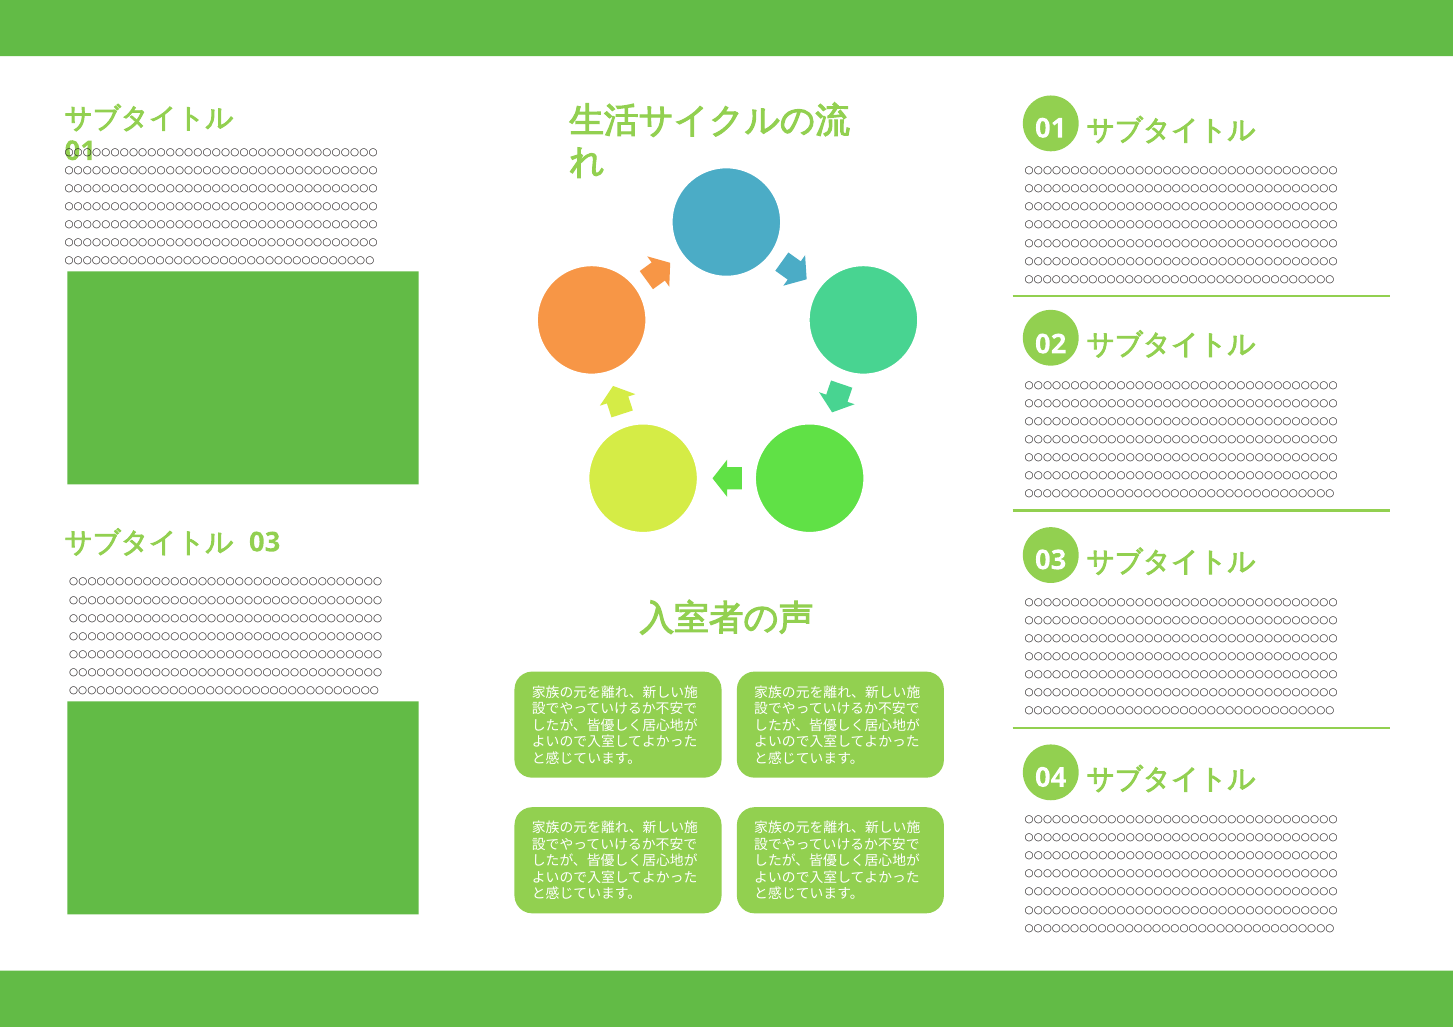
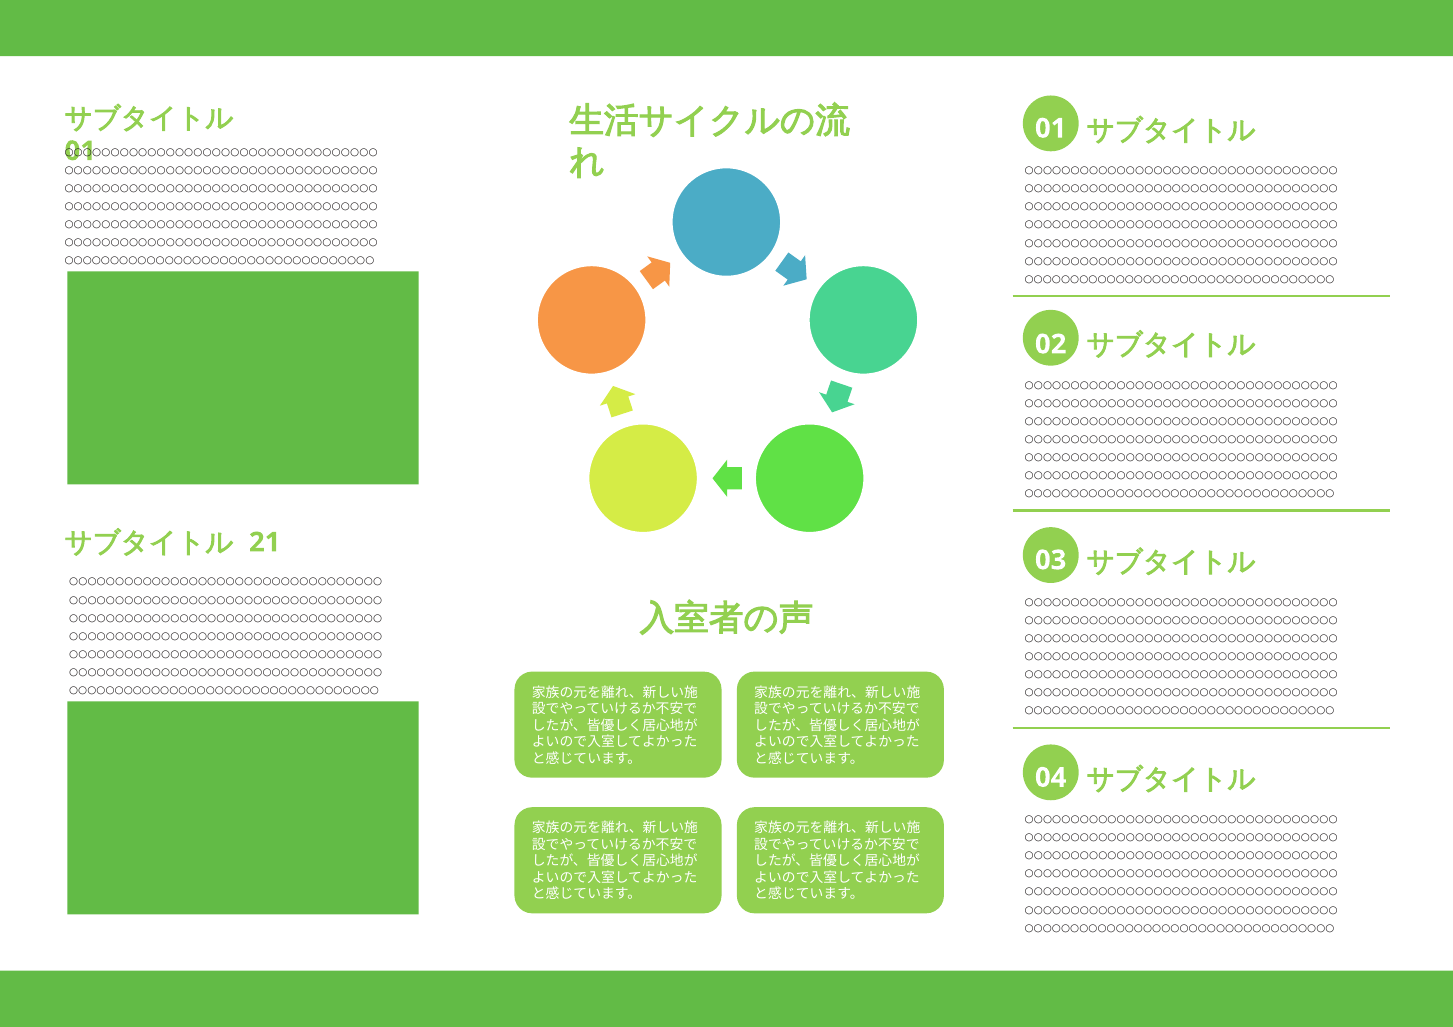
03: 03 -> 21 (265, 543)
